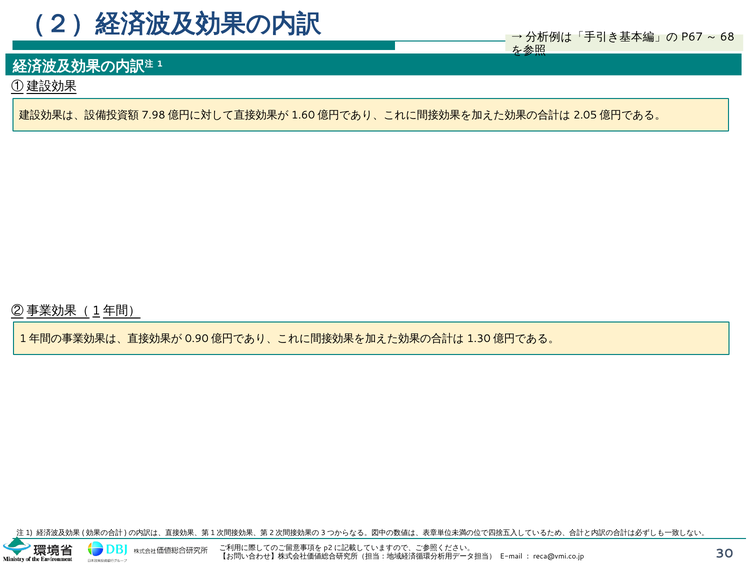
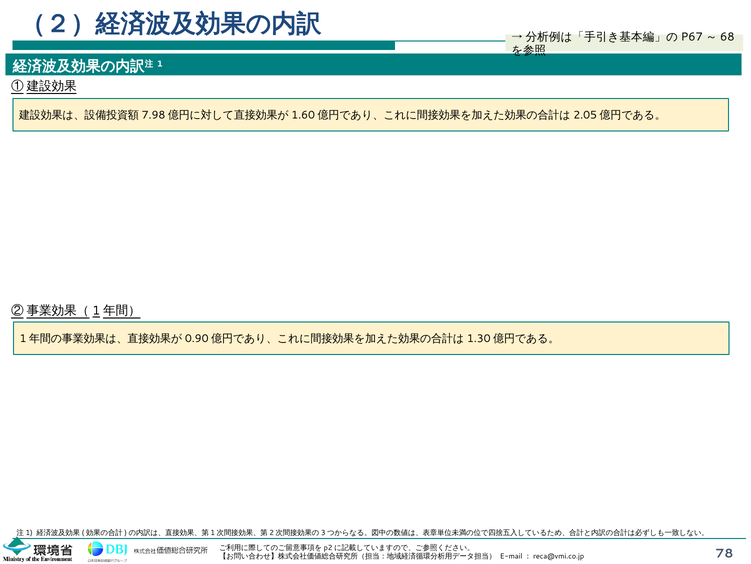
30: 30 -> 78 (724, 553)
